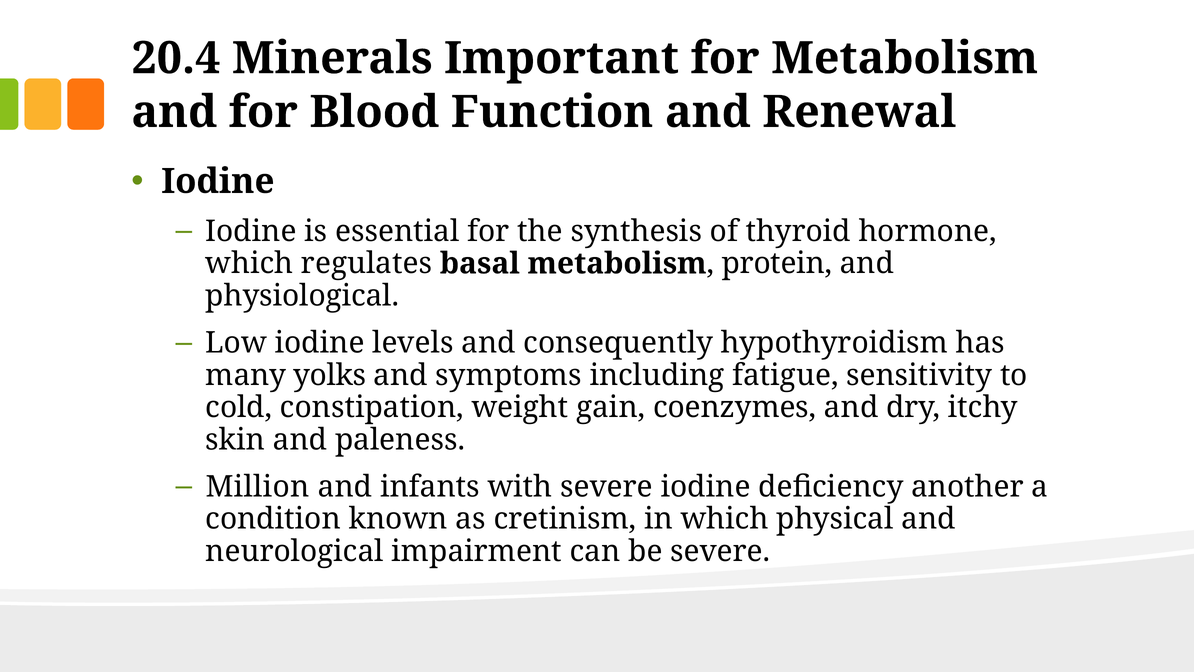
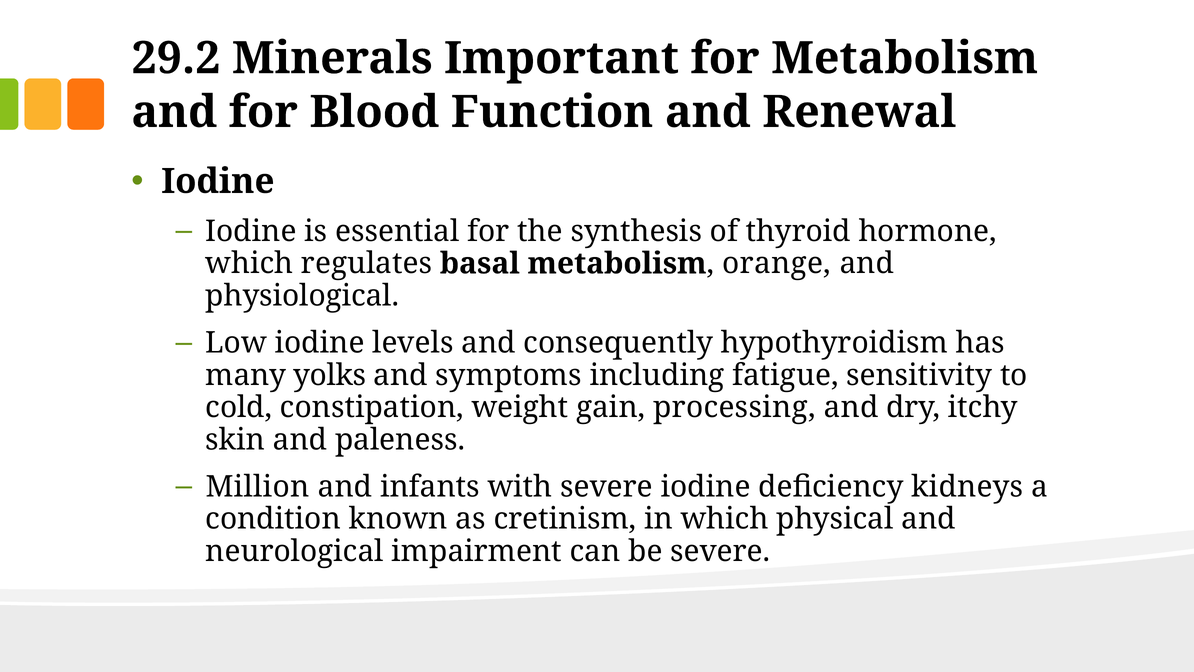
20.4: 20.4 -> 29.2 (176, 58)
protein: protein -> orange (777, 263)
coenzymes: coenzymes -> processing (734, 407)
another: another -> kidneys (967, 487)
